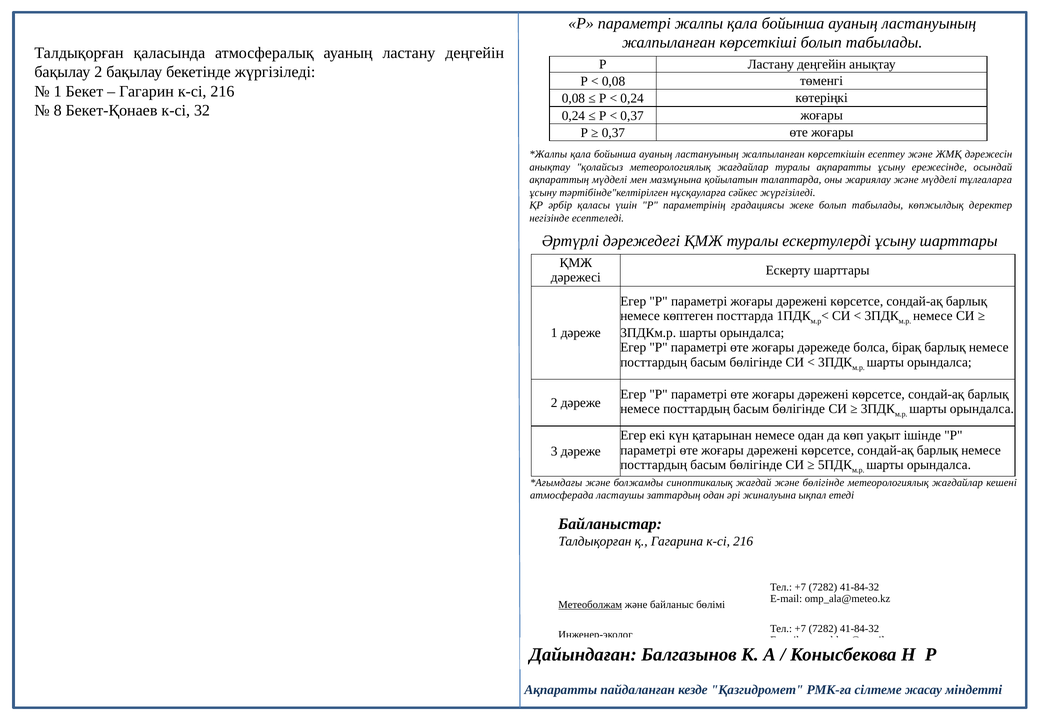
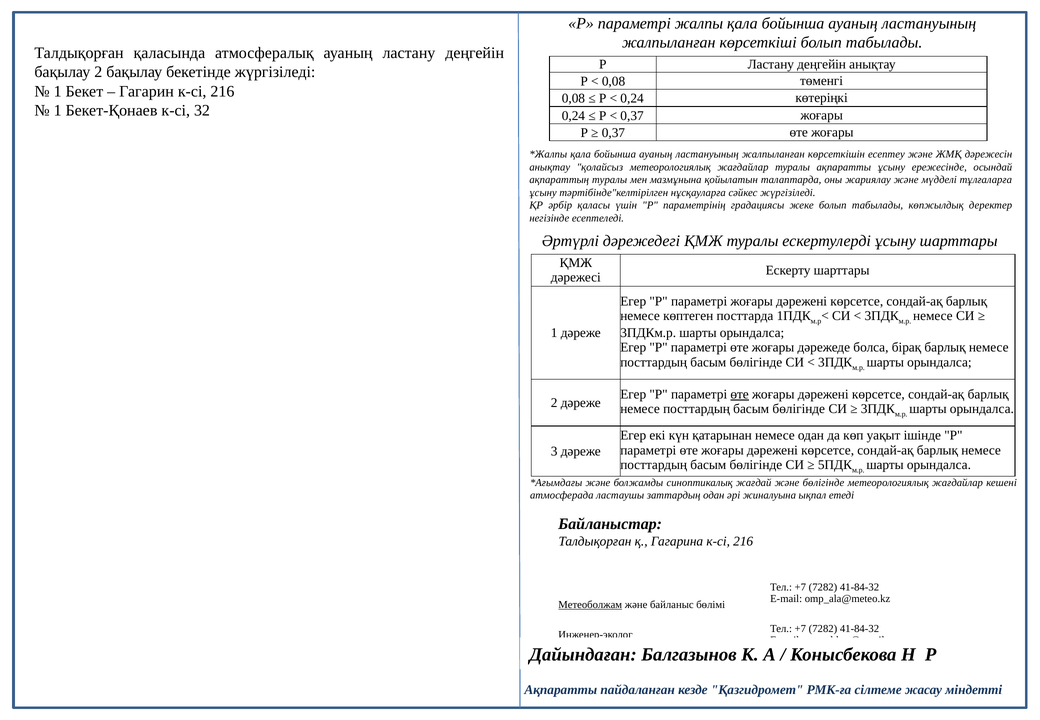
8: 8 -> 1 (58, 110)
ақпараттың мүдделі: мүдделі -> туралы (610, 180)
өте underline: none -> present (740, 394)
